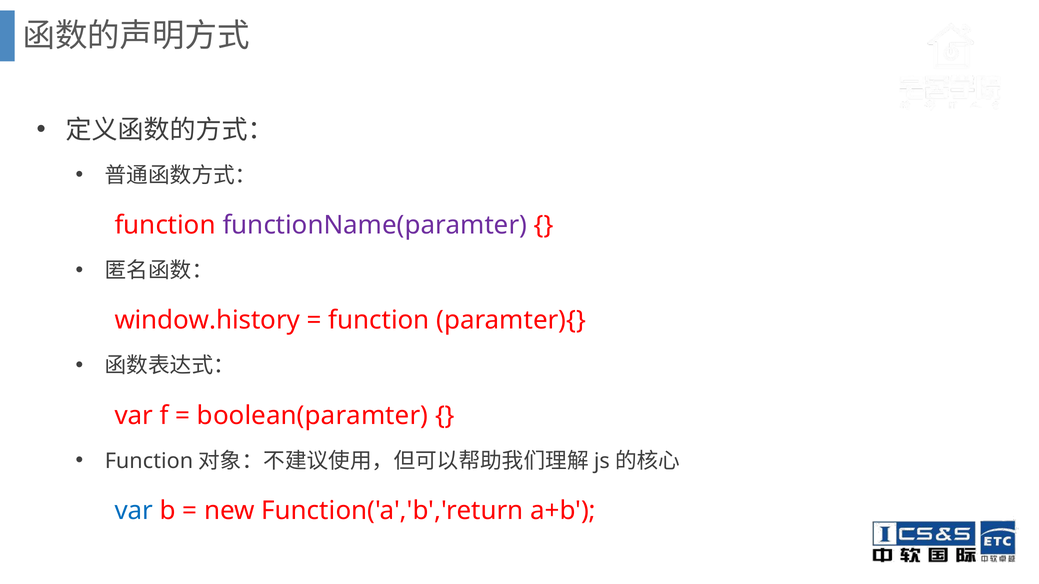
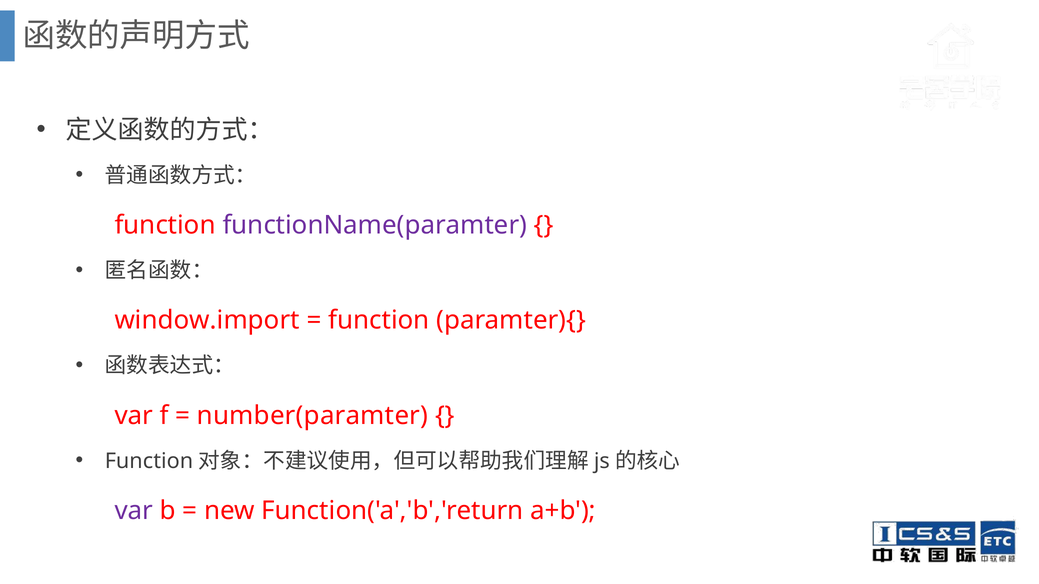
window.history: window.history -> window.import (207, 321)
boolean(paramter: boolean(paramter -> number(paramter (313, 416)
var colour: blue -> purple (134, 511)
